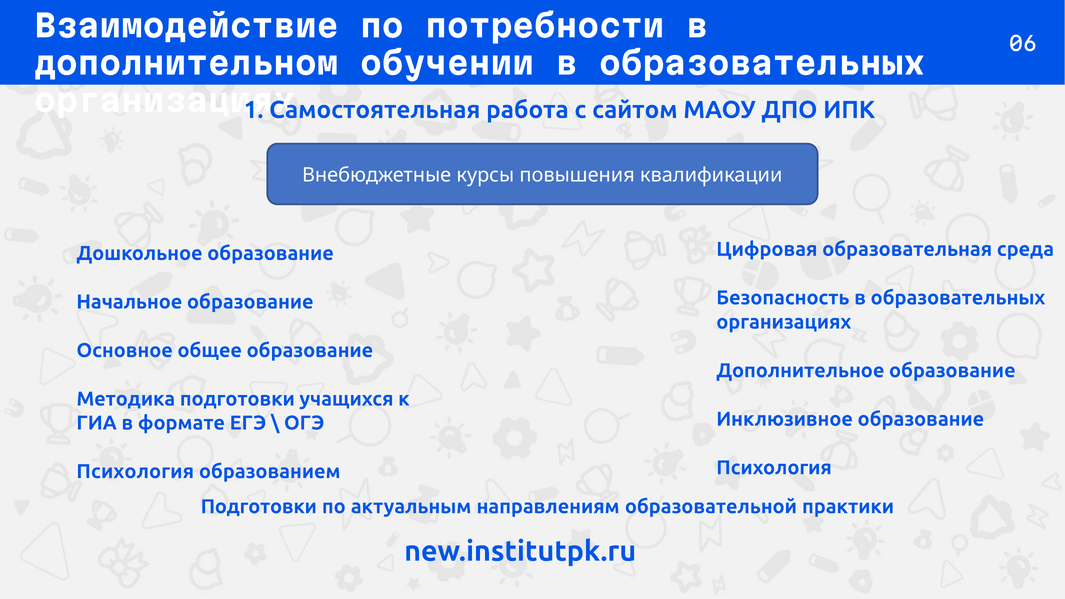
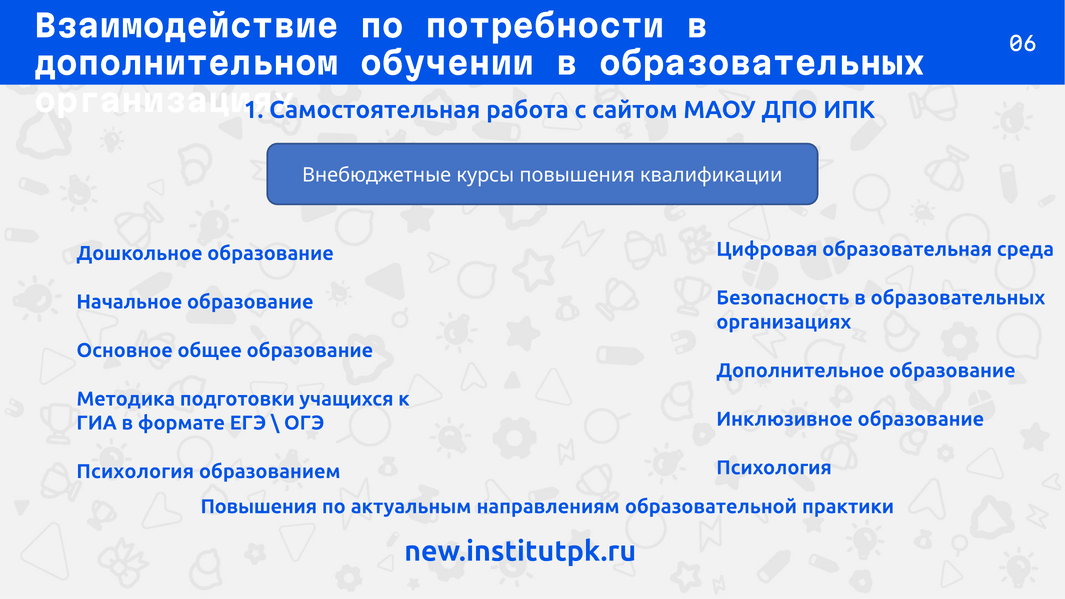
Подготовки: Подготовки -> Повышения (259, 507)
